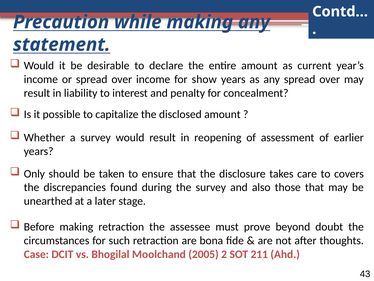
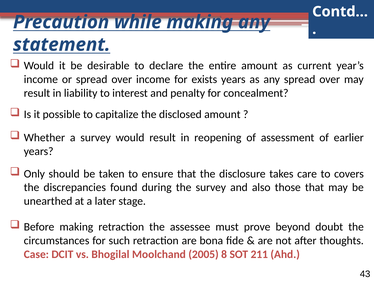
show: show -> exists (204, 79)
2: 2 -> 8 (224, 254)
